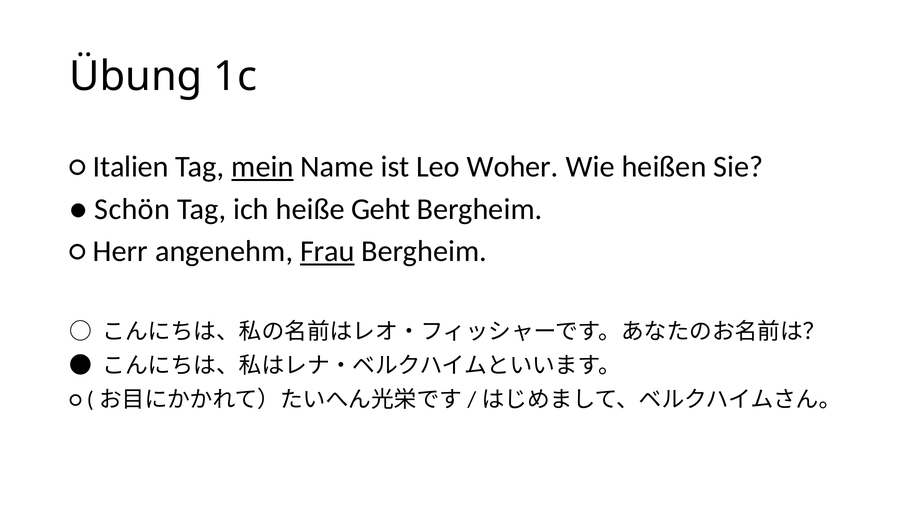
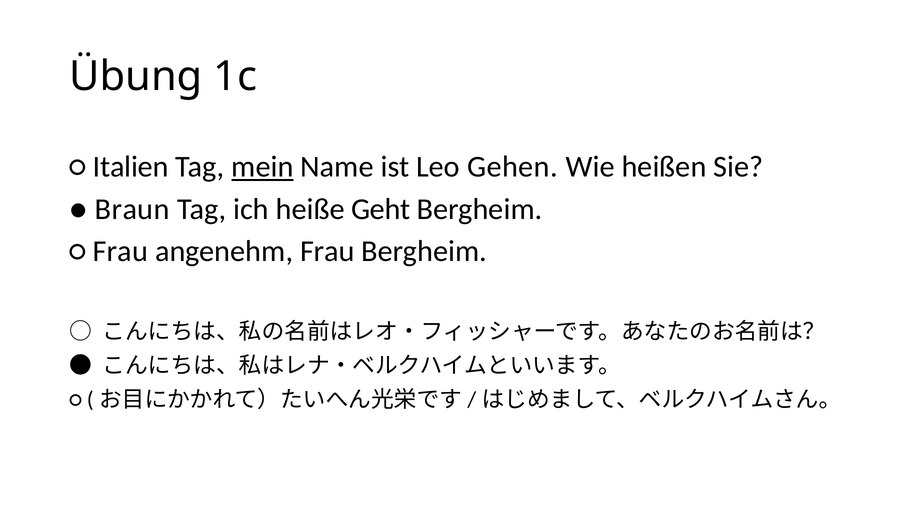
Woher: Woher -> Gehen (513, 167)
Schön: Schön -> Braun (132, 209)
Herr: Herr -> Frau (120, 252)
Frau underline: present -> none (327, 252)
